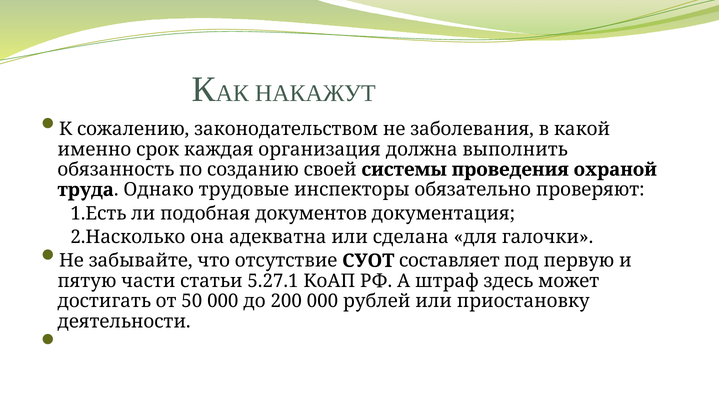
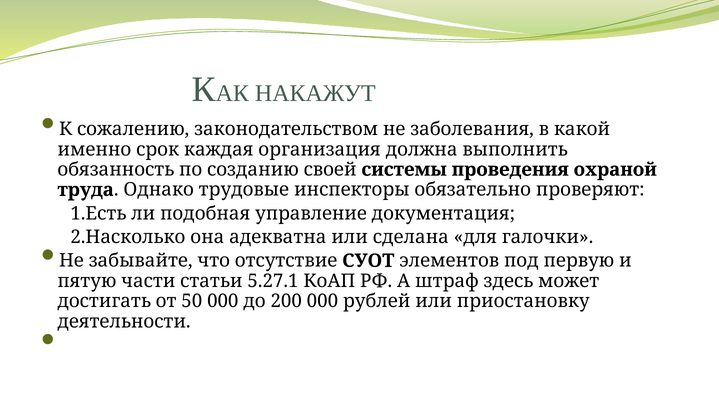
документов: документов -> управление (311, 214)
составляет: составляет -> элементов (449, 261)
